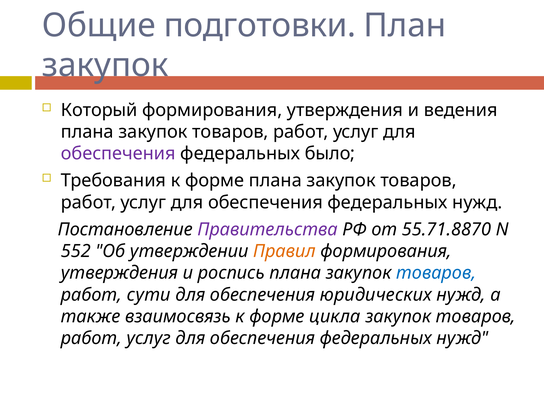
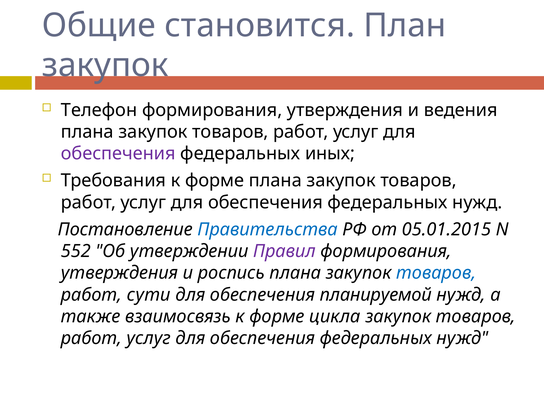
подготовки: подготовки -> становится (260, 25)
Который: Который -> Телефон (99, 110)
было: было -> иных (330, 154)
Правительства colour: purple -> blue (268, 229)
55.71.8870: 55.71.8870 -> 05.01.2015 (447, 229)
Правил colour: orange -> purple (284, 251)
юридических: юридических -> планируемой (376, 295)
